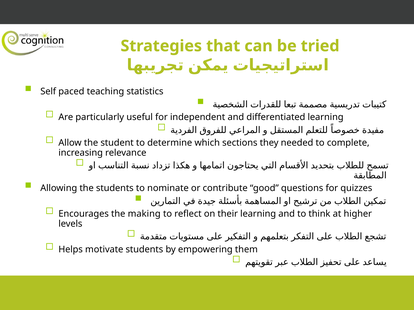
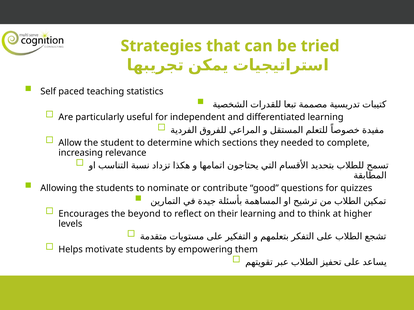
making: making -> beyond (144, 214)
